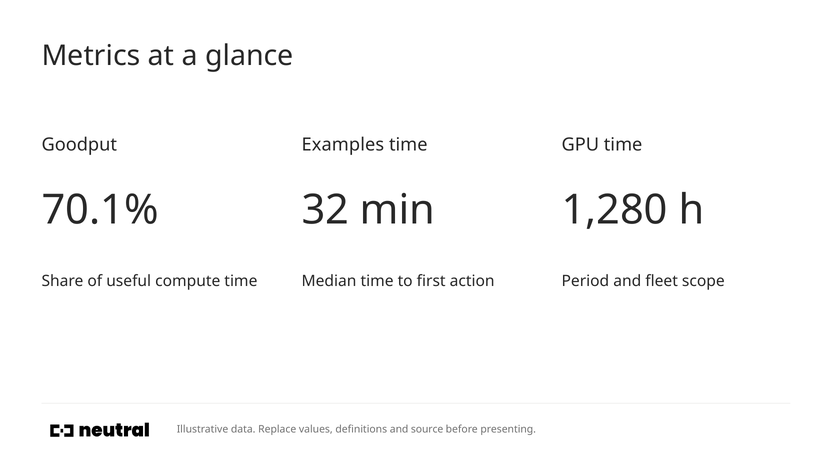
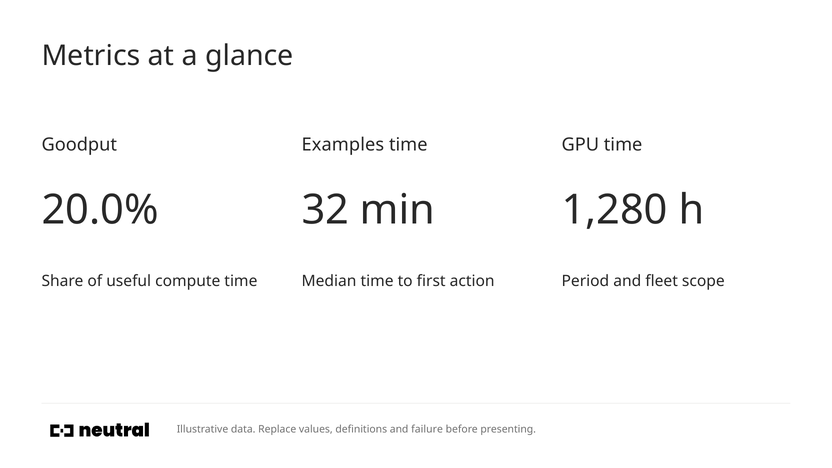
70.1%: 70.1% -> 20.0% (100, 210)
source: source -> failure (427, 429)
